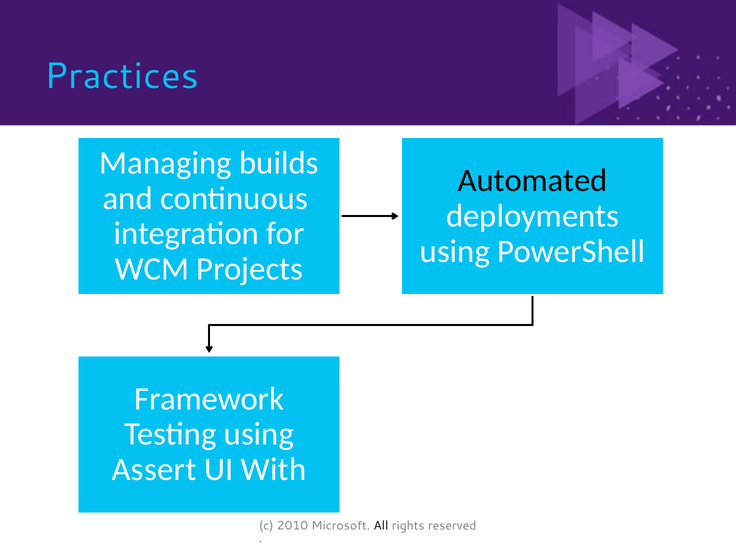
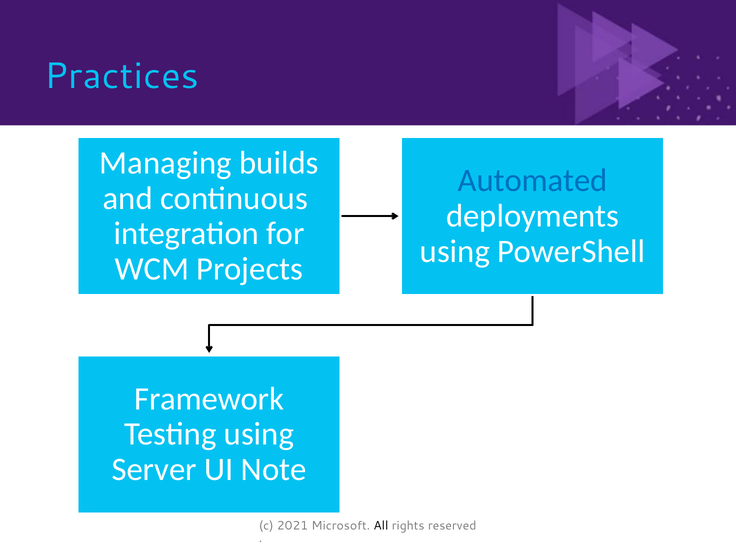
Automated colour: black -> blue (533, 181)
Assert: Assert -> Server (154, 470)
With: With -> Note (274, 470)
2010: 2010 -> 2021 (293, 526)
